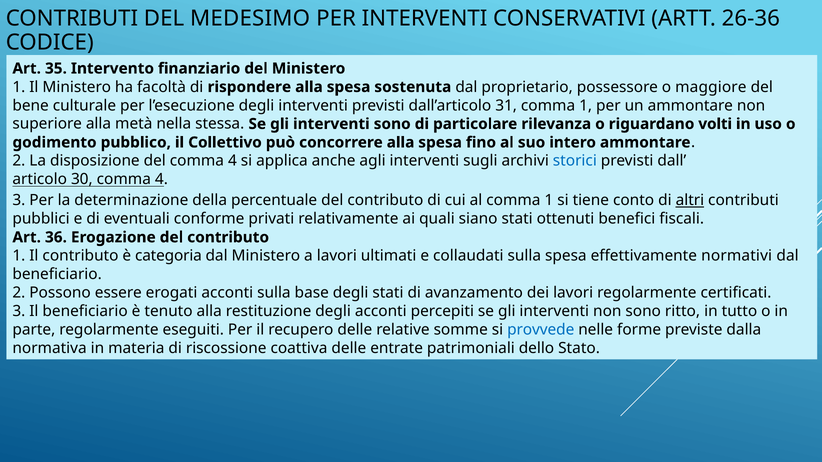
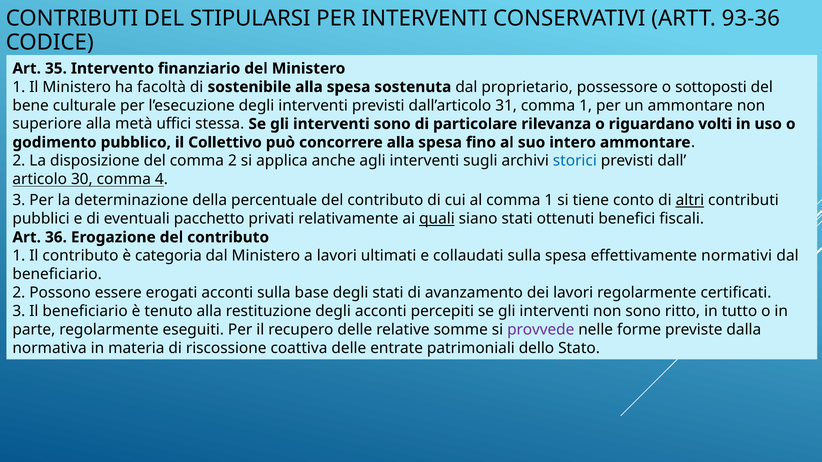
MEDESIMO: MEDESIMO -> STIPULARSI (250, 18)
26-36: 26-36 -> 93-36 (751, 18)
rispondere: rispondere -> sostenibile (249, 87)
maggiore: maggiore -> sottoposti (711, 87)
nella: nella -> uffici (174, 124)
del comma 4: 4 -> 2 (232, 161)
conforme: conforme -> pacchetto (209, 219)
quali underline: none -> present (437, 219)
provvede colour: blue -> purple (541, 330)
